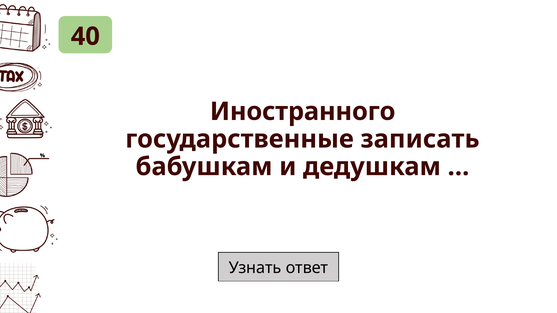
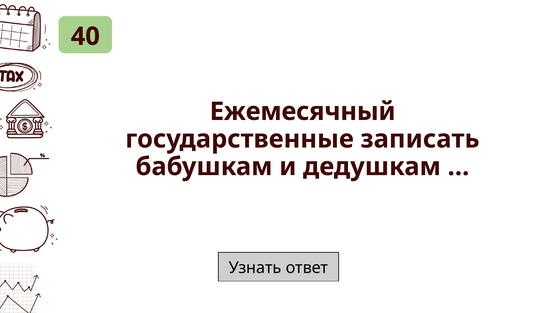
Иностранного: Иностранного -> Ежемесячный (303, 112)
